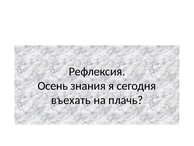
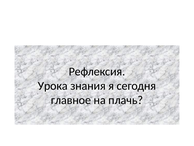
Осень: Осень -> Урока (53, 86)
въехать: въехать -> главное (71, 100)
